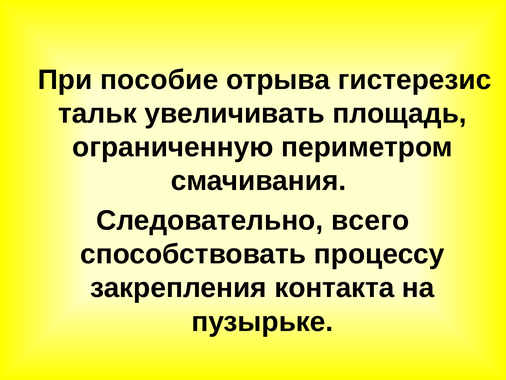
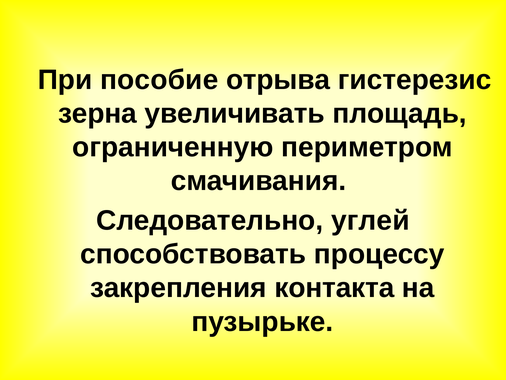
тальк: тальк -> зерна (98, 113)
всего: всего -> углей (370, 220)
